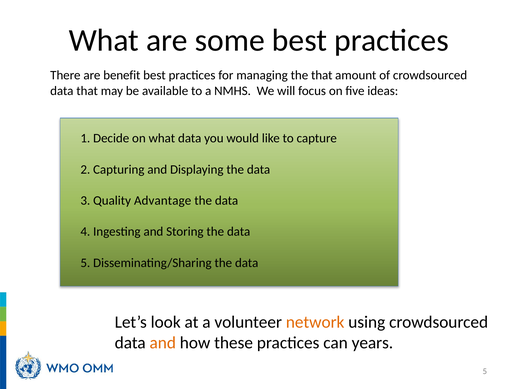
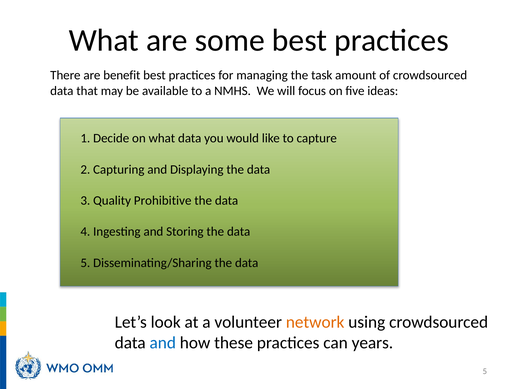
the that: that -> task (322, 75)
Advantage: Advantage -> Prohibitive (163, 200)
and colour: orange -> blue (163, 343)
